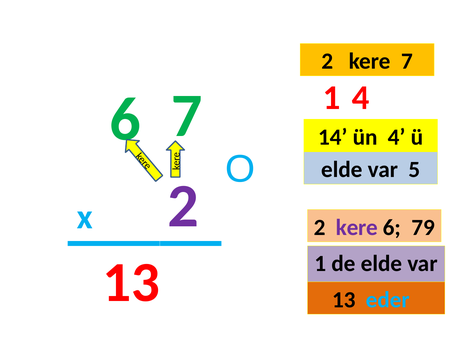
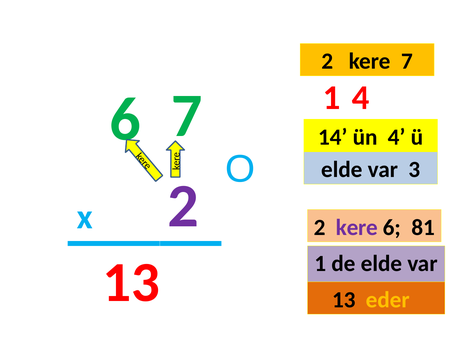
5: 5 -> 3 (414, 170)
79: 79 -> 81 (423, 228)
eder colour: light blue -> yellow (388, 300)
